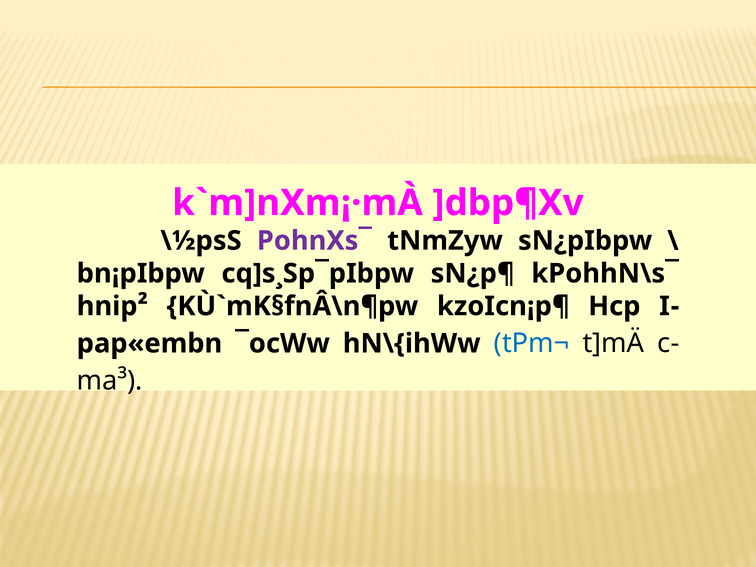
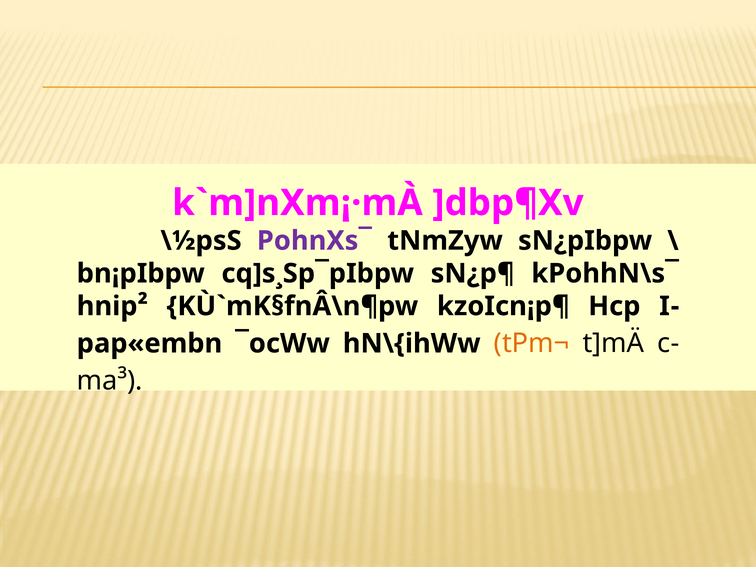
tPm¬ colour: blue -> orange (532, 343)
